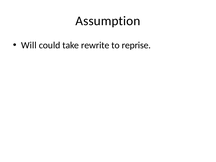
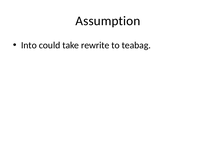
Will: Will -> Into (29, 45)
reprise: reprise -> teabag (136, 45)
